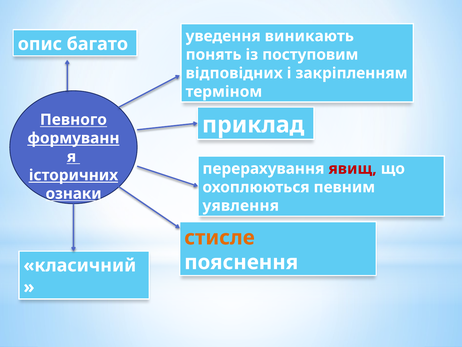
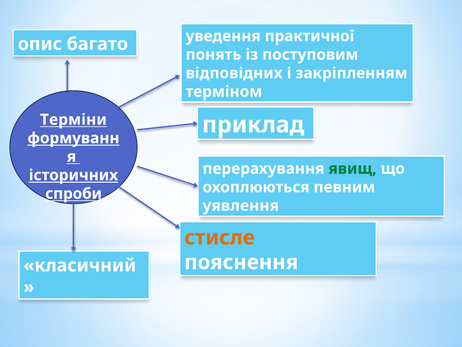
виникають: виникають -> практичної (309, 36)
Певного: Певного -> Терміни (73, 119)
явищ colour: red -> green (353, 168)
ознаки: ознаки -> спроби (74, 193)
